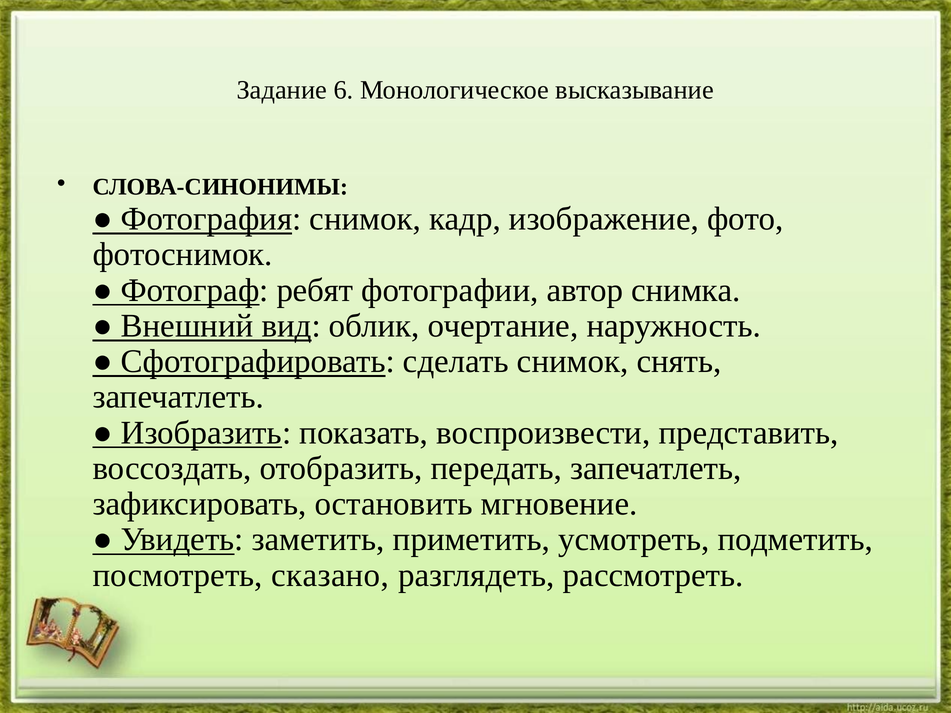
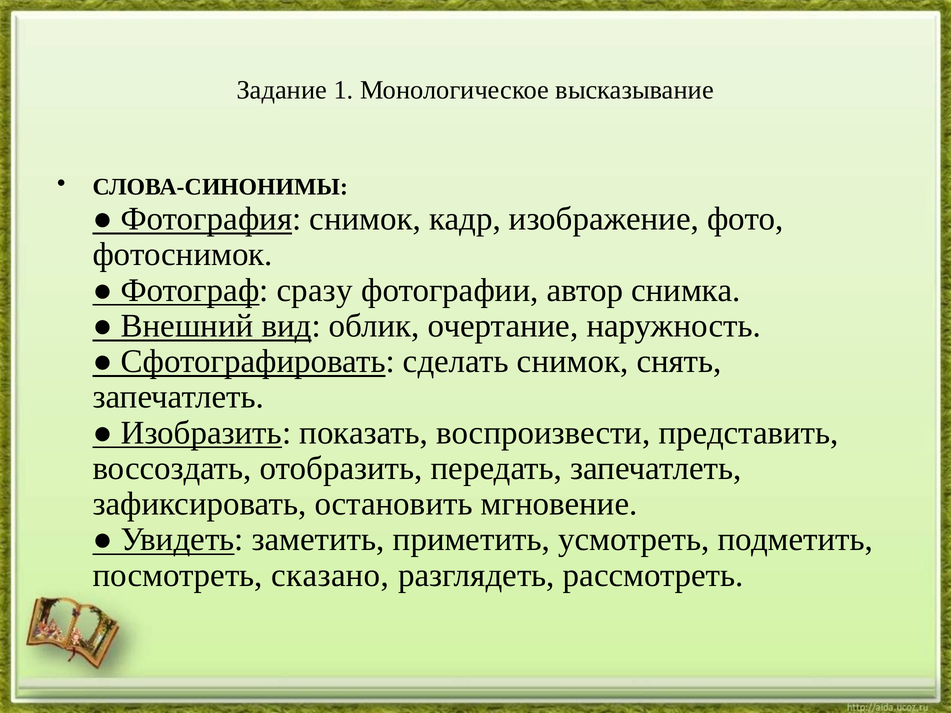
6: 6 -> 1 (343, 90)
ребят: ребят -> сразу (315, 290)
